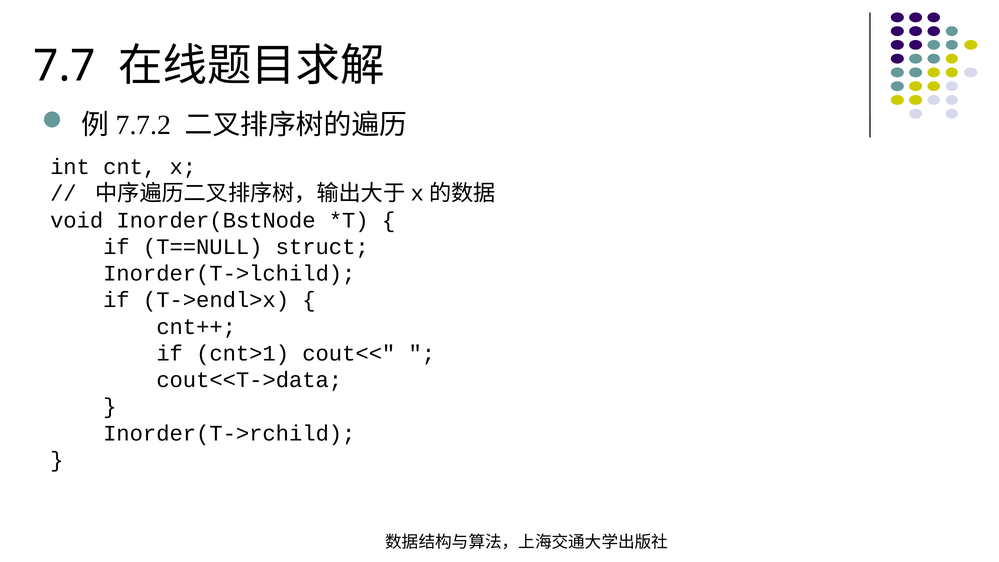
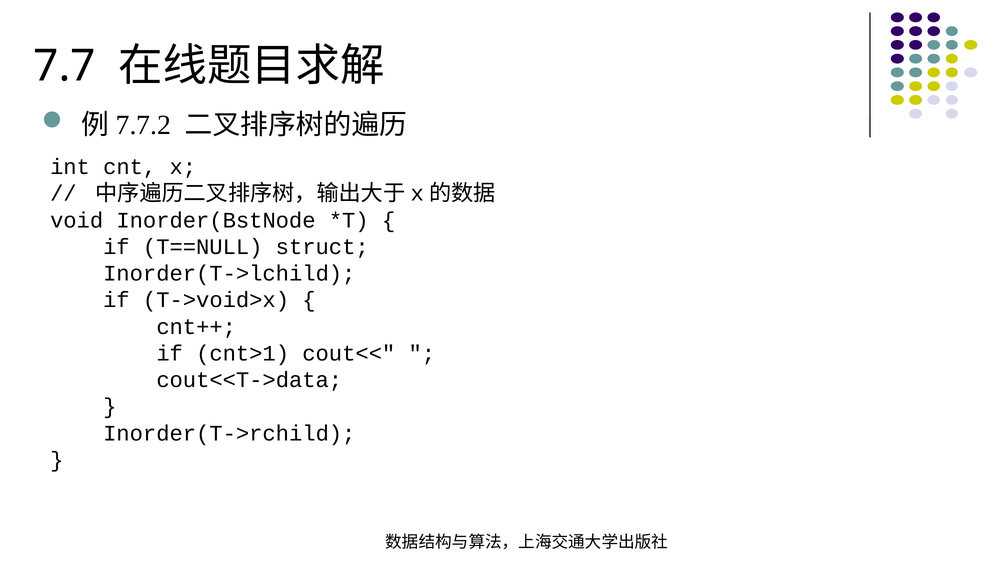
T->endl>x: T->endl>x -> T->void>x (216, 300)
